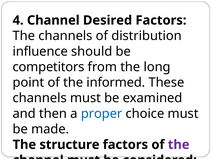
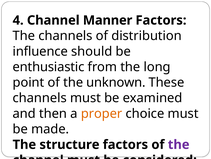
Desired: Desired -> Manner (108, 20)
competitors: competitors -> enthusiastic (48, 67)
informed: informed -> unknown (116, 82)
proper colour: blue -> orange (102, 113)
